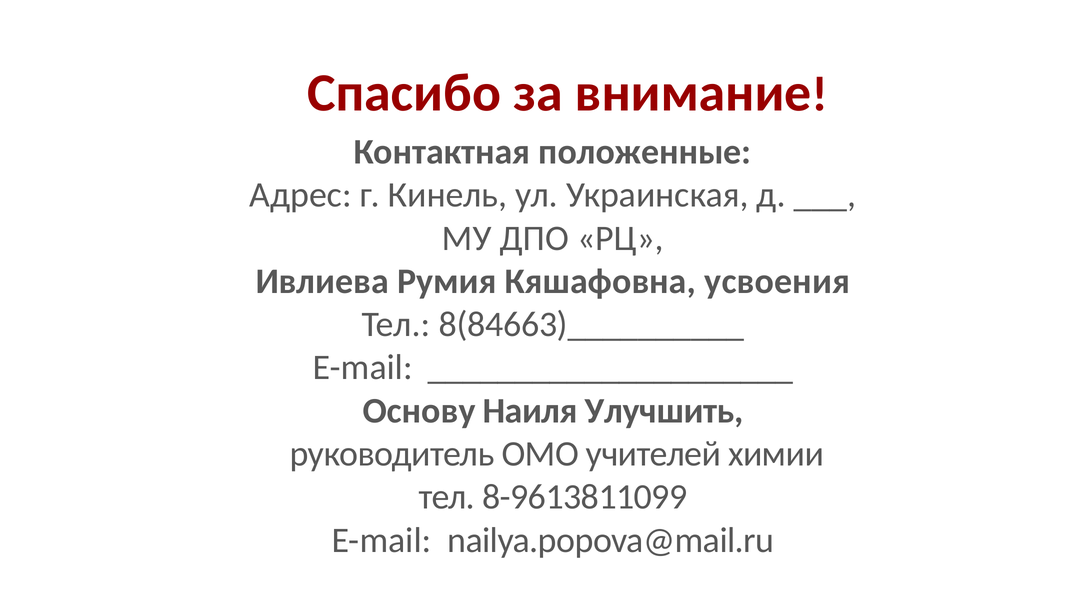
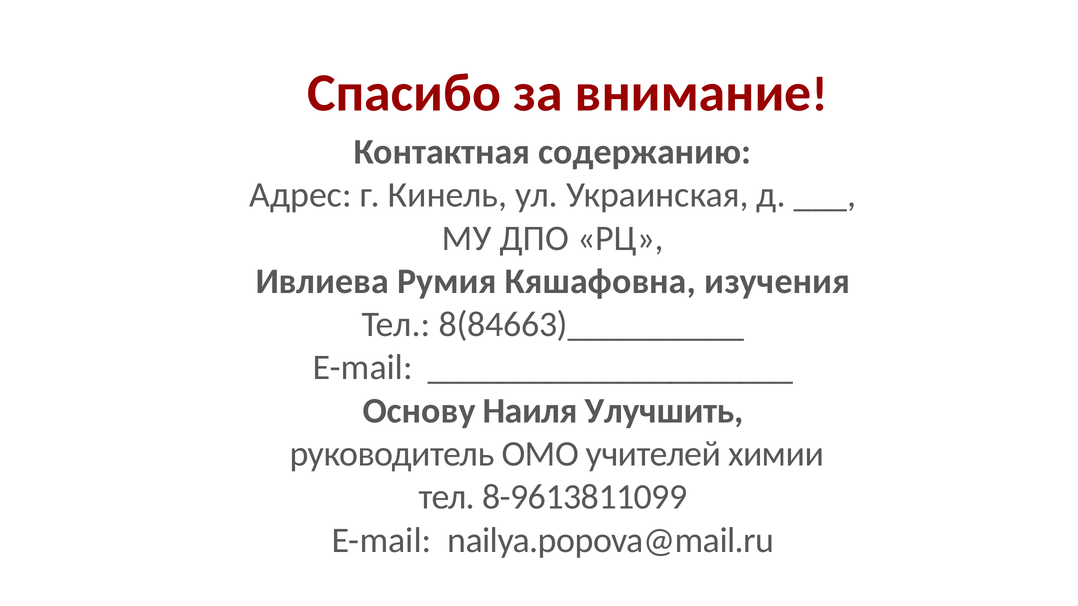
положенные: положенные -> содержанию (645, 152)
усвоения: усвоения -> изучения (777, 281)
